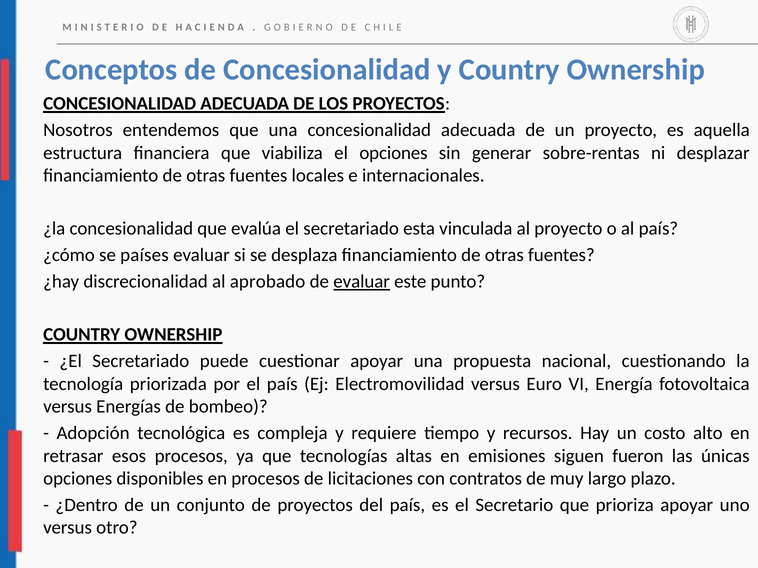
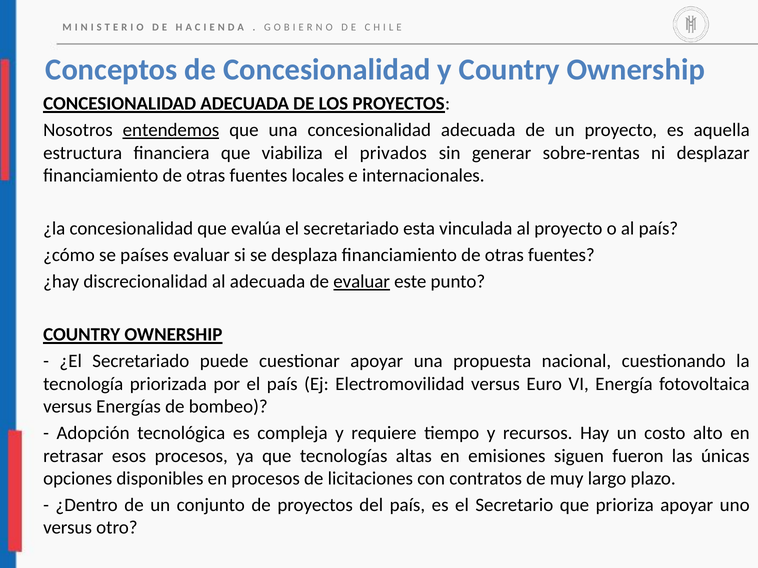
entendemos underline: none -> present (171, 130)
el opciones: opciones -> privados (393, 153)
al aprobado: aprobado -> adecuada (268, 282)
